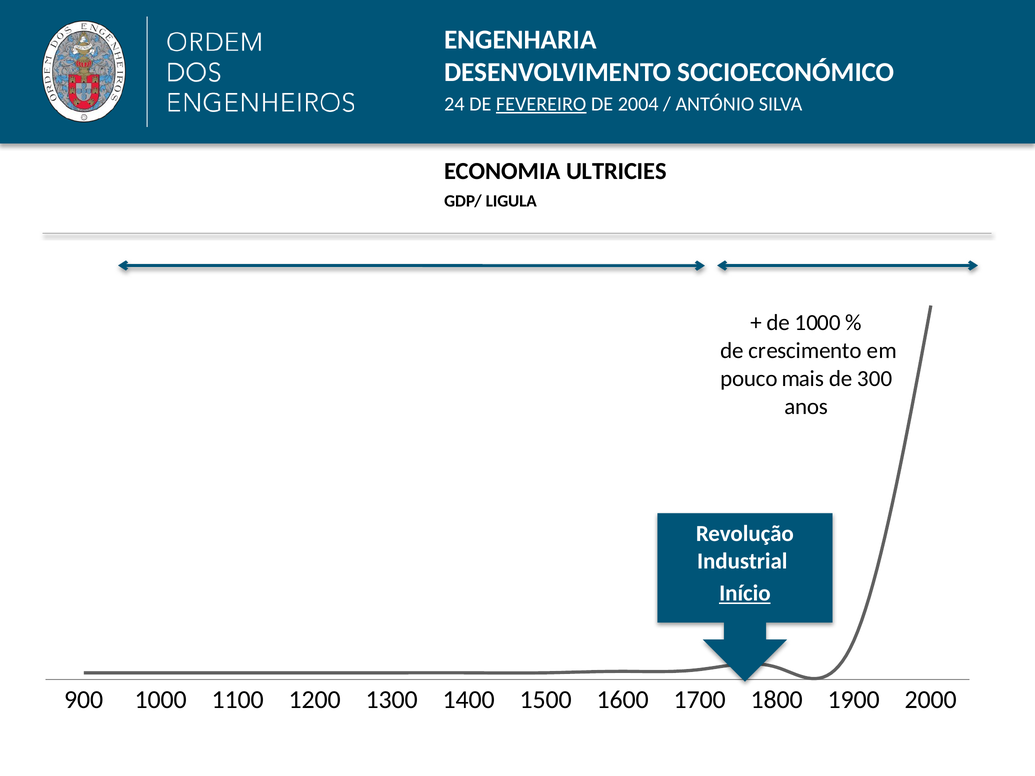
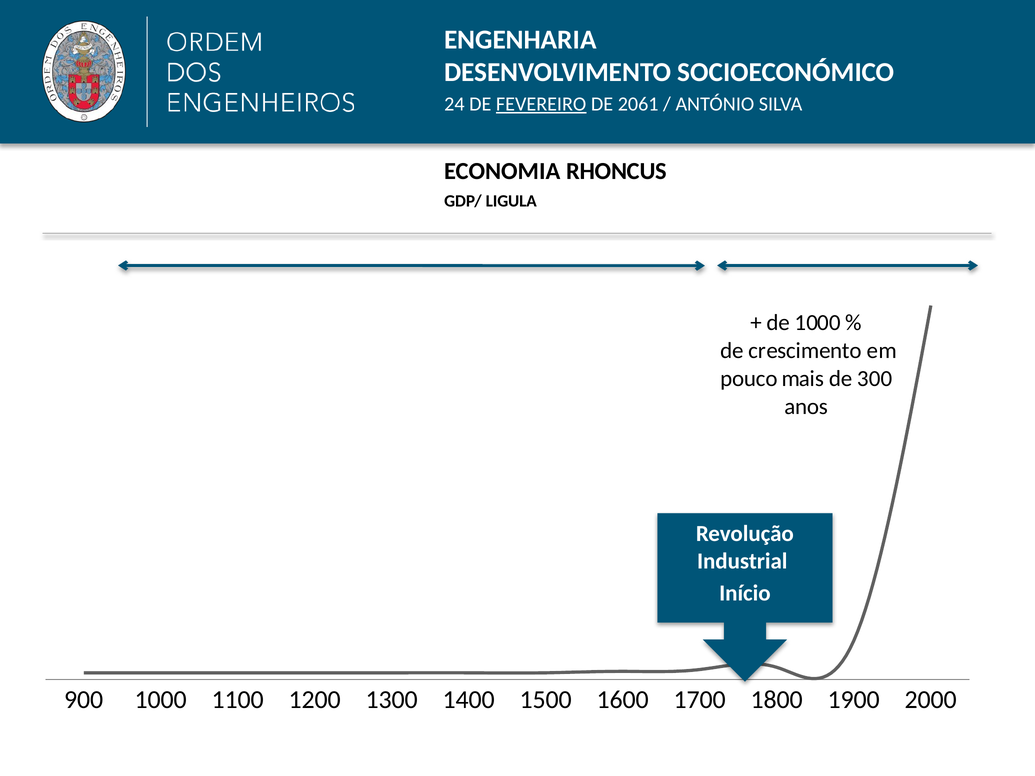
2004: 2004 -> 2061 (638, 104)
ULTRICIES: ULTRICIES -> RHONCUS (616, 171)
Início underline: present -> none (745, 594)
